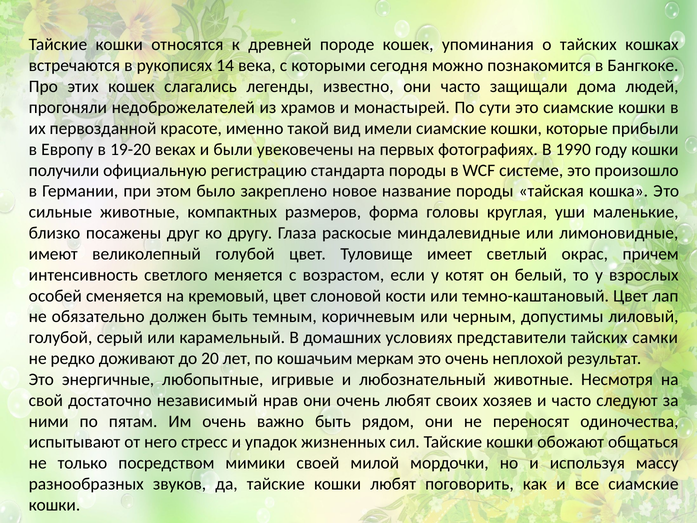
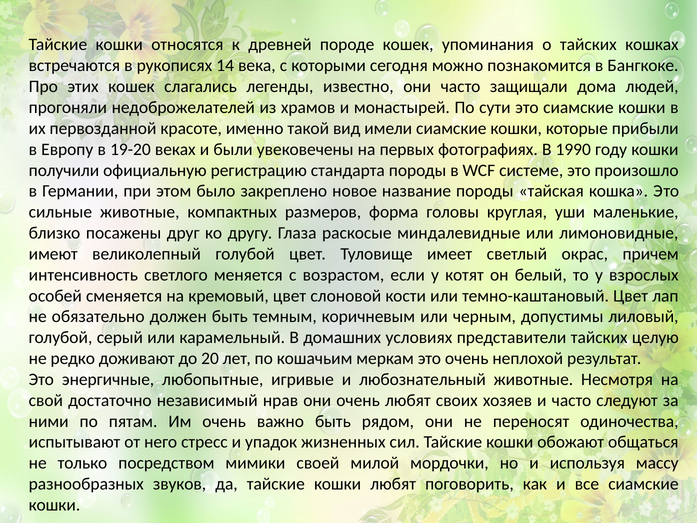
самки: самки -> целую (655, 337)
